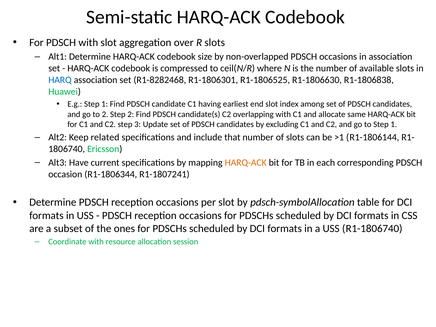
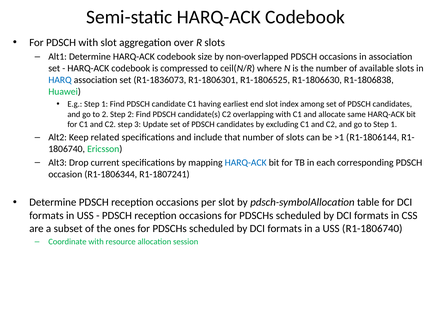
R1-8282468: R1-8282468 -> R1-1836073 (160, 80)
Have: Have -> Drop (79, 163)
HARQ-ACK colour: orange -> blue (246, 163)
